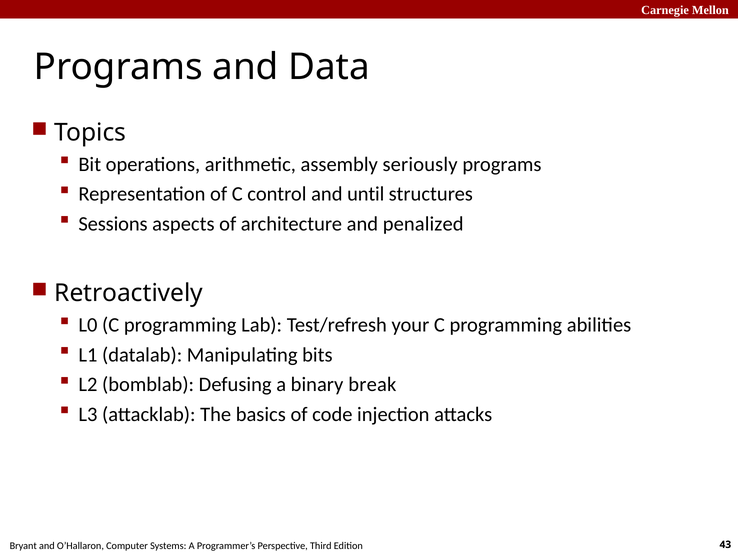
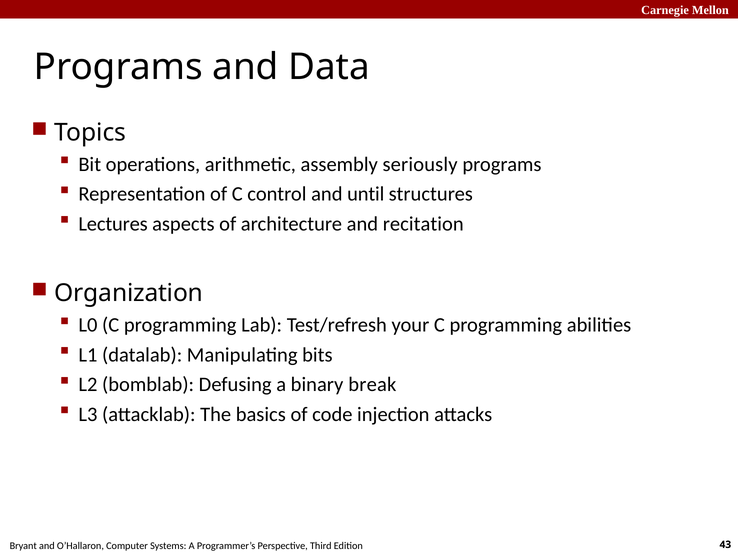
Sessions: Sessions -> Lectures (113, 224)
penalized: penalized -> recitation (423, 224)
Retroactively: Retroactively -> Organization (129, 293)
